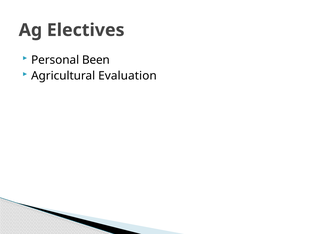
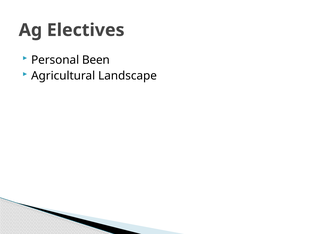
Evaluation: Evaluation -> Landscape (128, 76)
